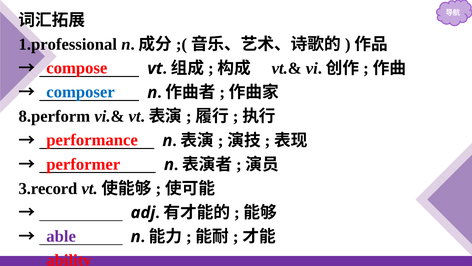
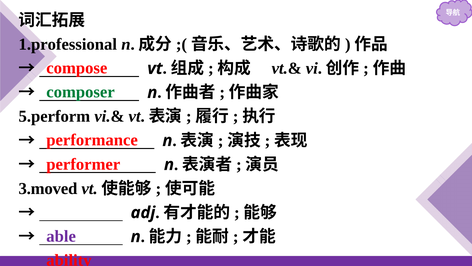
composer colour: blue -> green (81, 92)
8.perform: 8.perform -> 5.perform (54, 116)
3.record: 3.record -> 3.moved (48, 188)
